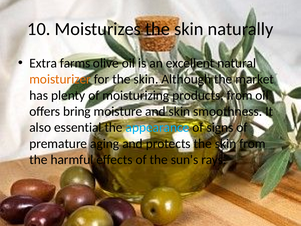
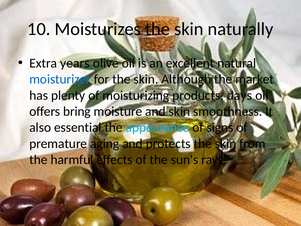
farms: farms -> years (75, 63)
moisturizer colour: orange -> blue (60, 79)
products from: from -> days (239, 95)
